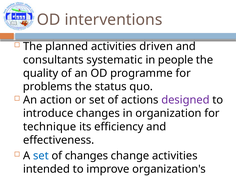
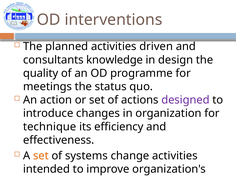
systematic: systematic -> knowledge (115, 60)
people: people -> design (176, 60)
problems: problems -> meetings (47, 87)
set colour: blue -> orange (41, 156)
of changes: changes -> systems (86, 156)
